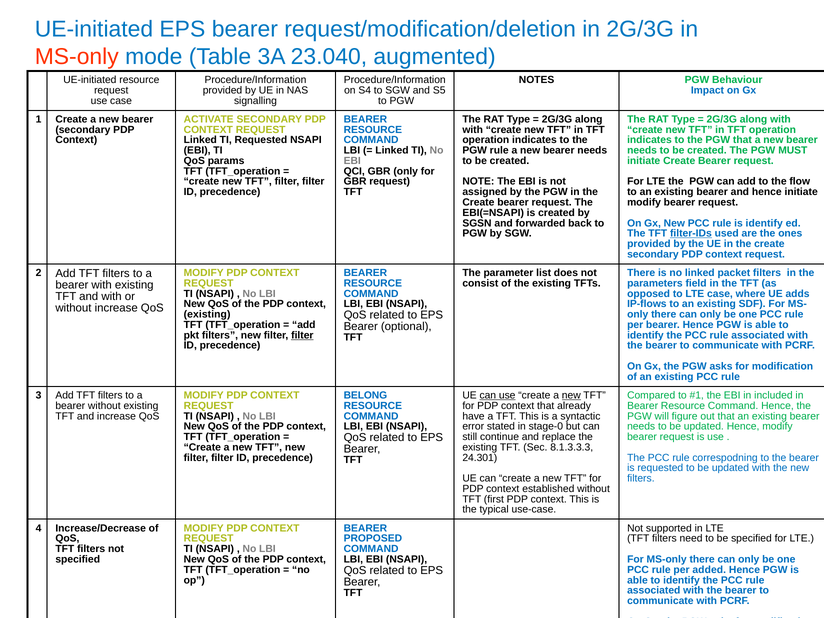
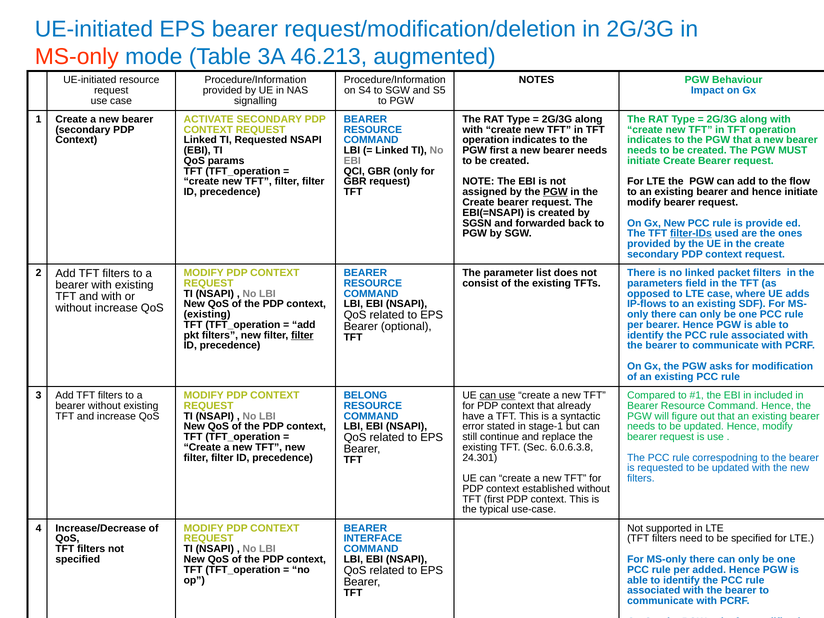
23.040: 23.040 -> 46.213 (329, 57)
PGW rule: rule -> first (499, 150)
PGW underline: none -> present (555, 192)
is identify: identify -> provide (764, 223)
new underline: present -> none (571, 395)
stage-0: stage-0 -> stage-1 (546, 427)
8.1.3.3.3: 8.1.3.3.3 -> 6.0.6.3.8 (572, 447)
PROPOSED: PROPOSED -> INTERFACE (373, 539)
